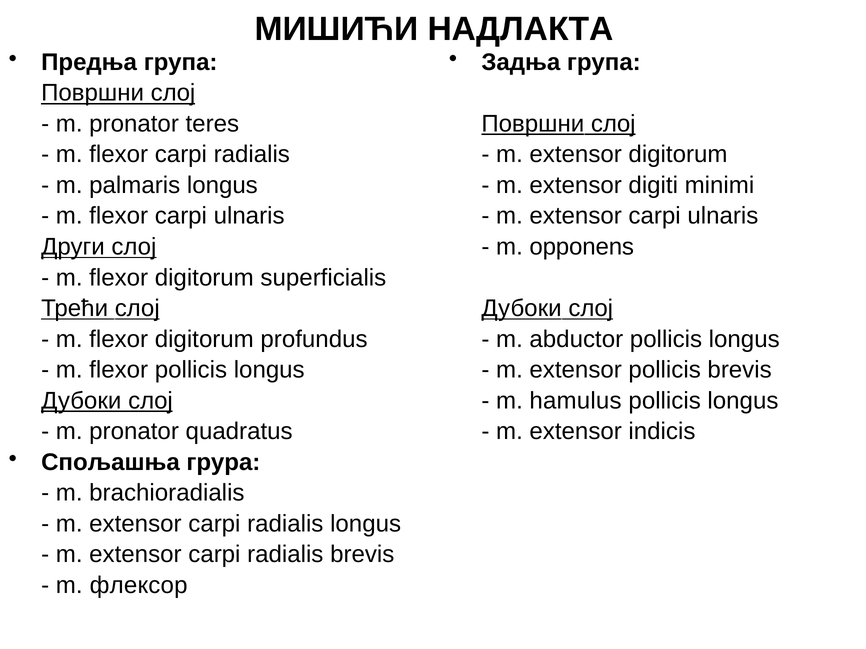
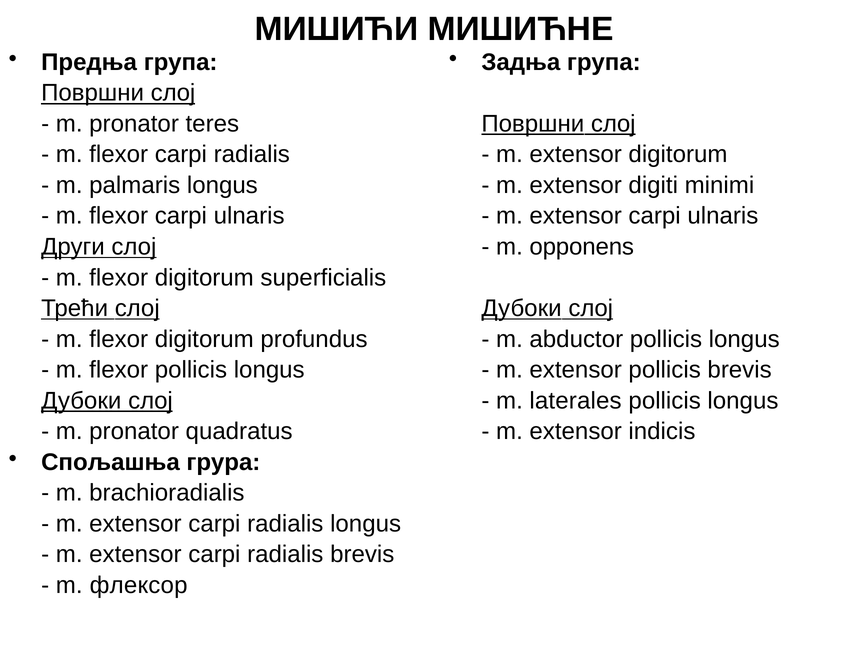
НАДЛАКТА: НАДЛАКТА -> МИШИЋНЕ (521, 29)
hamulus: hamulus -> laterales (576, 401)
